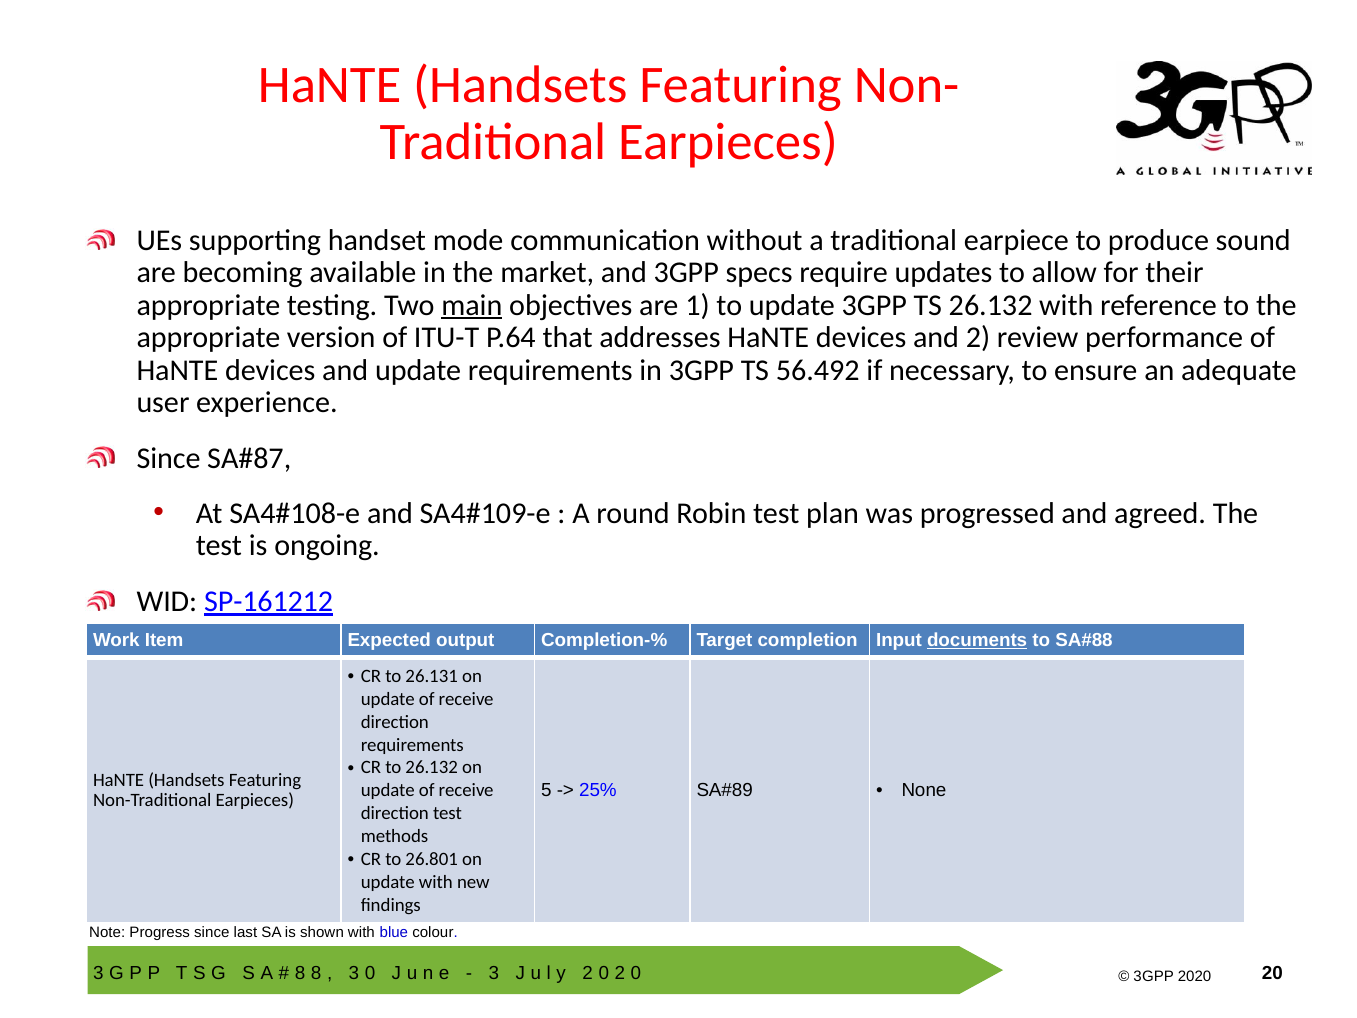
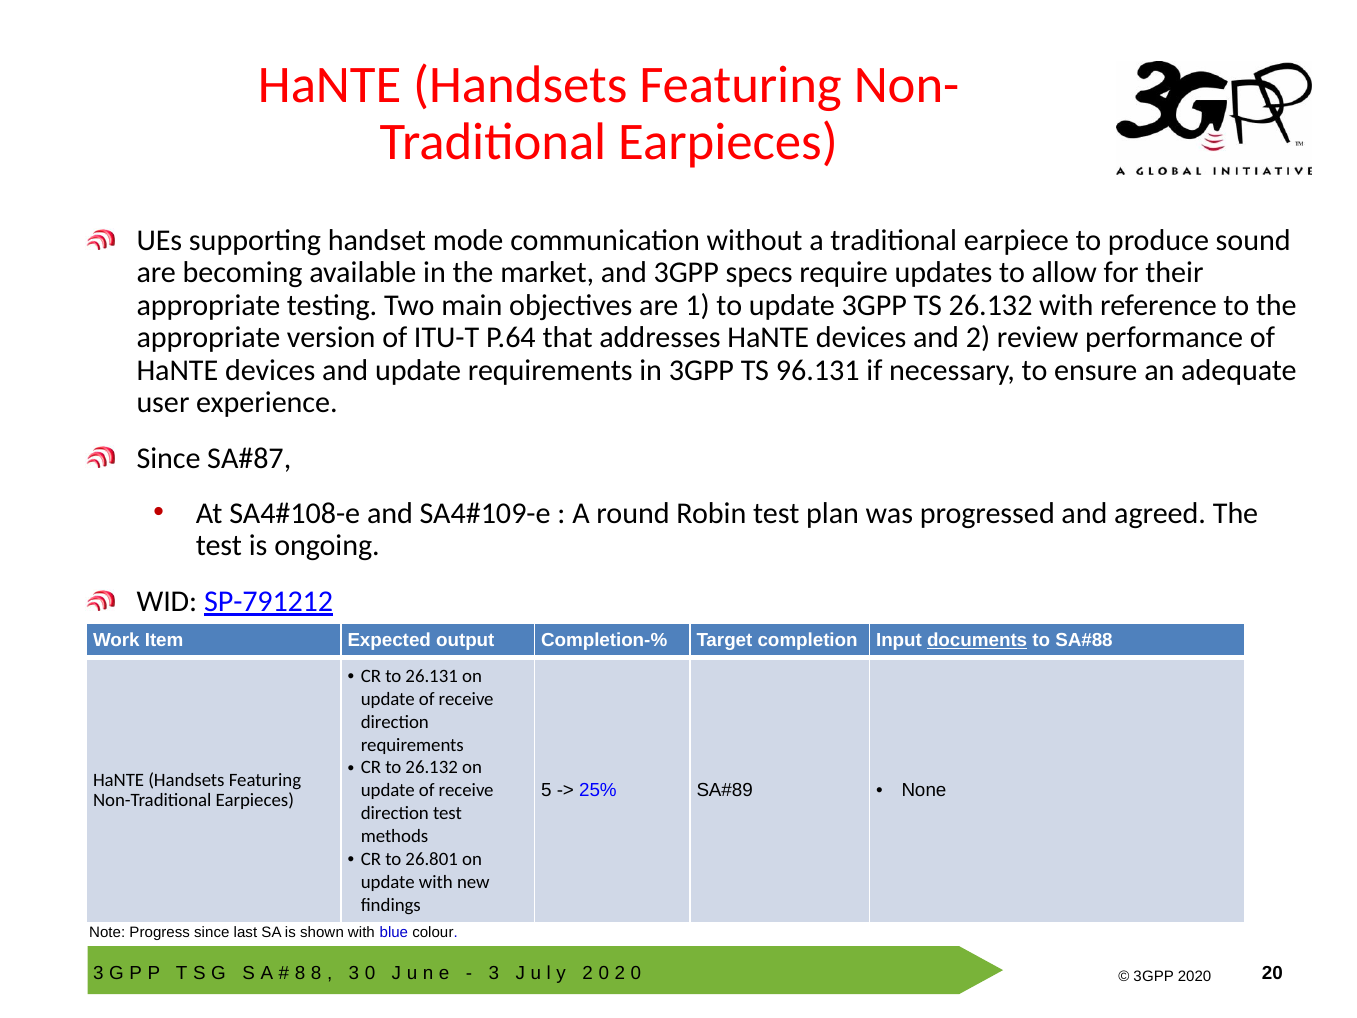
main underline: present -> none (472, 305)
56.492: 56.492 -> 96.131 (818, 370)
SP-161212: SP-161212 -> SP-791212 (269, 601)
